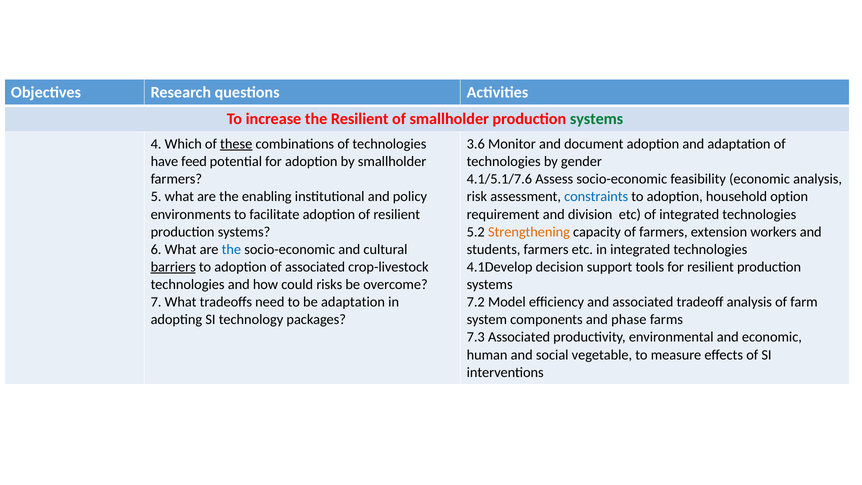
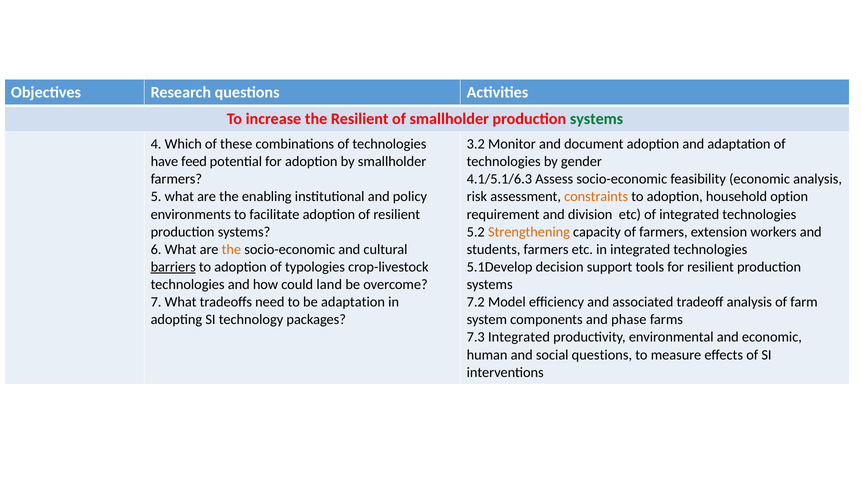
these underline: present -> none (236, 144)
3.6: 3.6 -> 3.2 (476, 144)
4.1/5.1/7.6: 4.1/5.1/7.6 -> 4.1/5.1/6.3 (499, 179)
constraints colour: blue -> orange (596, 197)
the colour: blue -> orange (231, 249)
of associated: associated -> typologies (315, 267)
4.1Develop: 4.1Develop -> 5.1Develop (500, 267)
risks: risks -> land (329, 284)
7.3 Associated: Associated -> Integrated (519, 337)
social vegetable: vegetable -> questions (602, 355)
